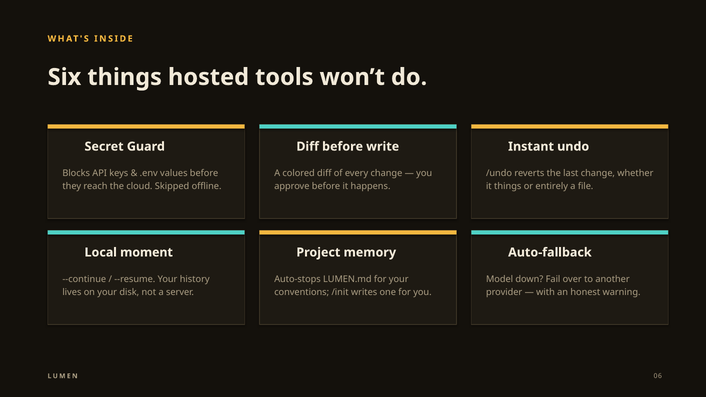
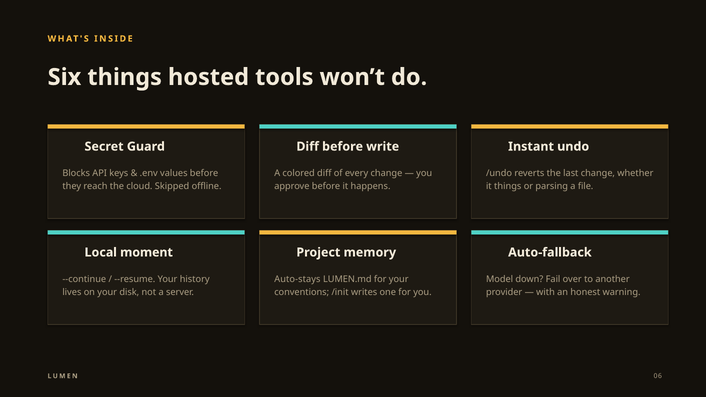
entirely: entirely -> parsing (552, 186)
Auto-stops: Auto-stops -> Auto-stays (297, 279)
